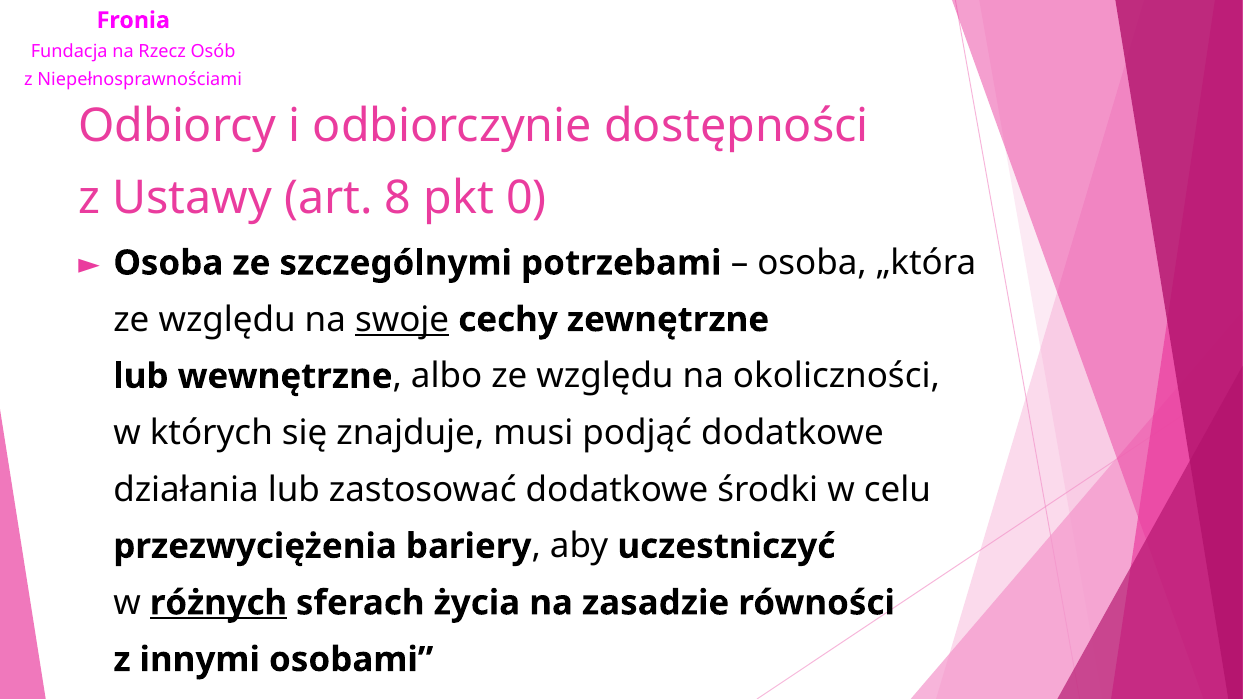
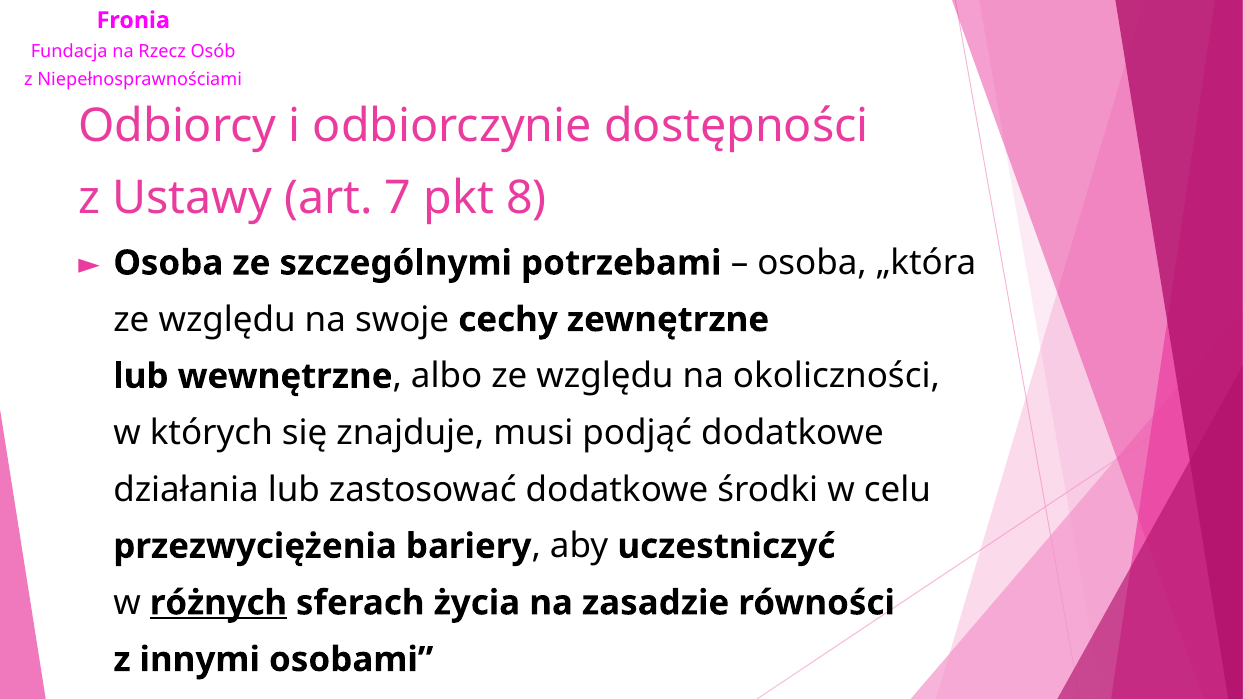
8: 8 -> 7 (398, 198)
0: 0 -> 8 (526, 198)
swoje underline: present -> none (402, 320)
